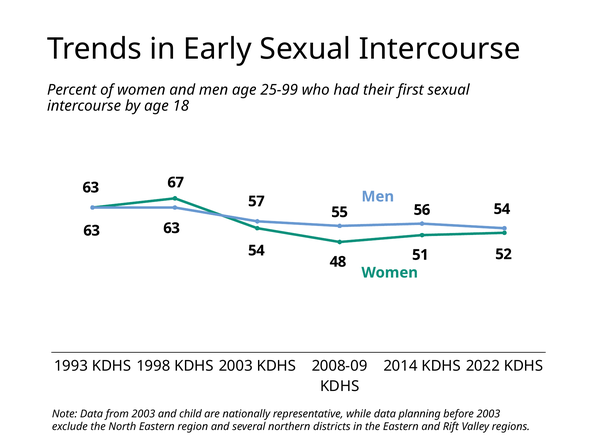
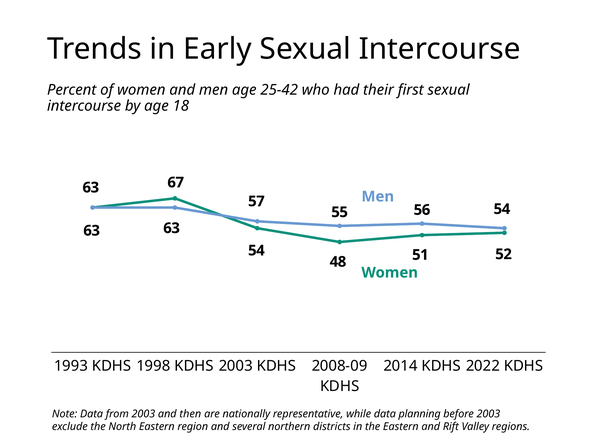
25-99: 25-99 -> 25-42 (279, 90)
child: child -> then (190, 414)
